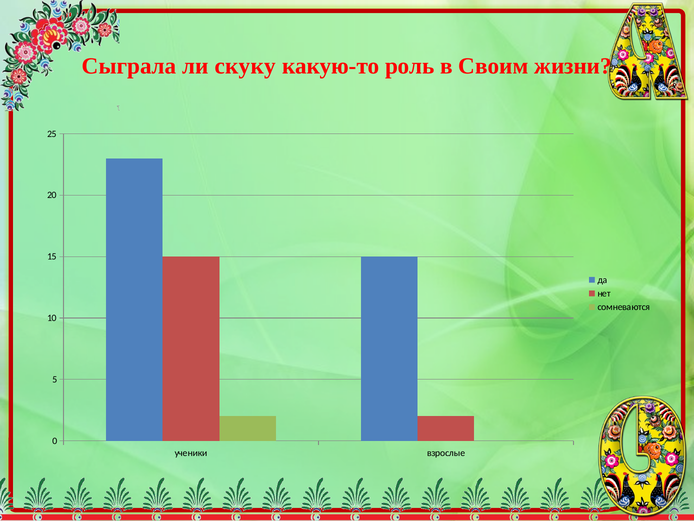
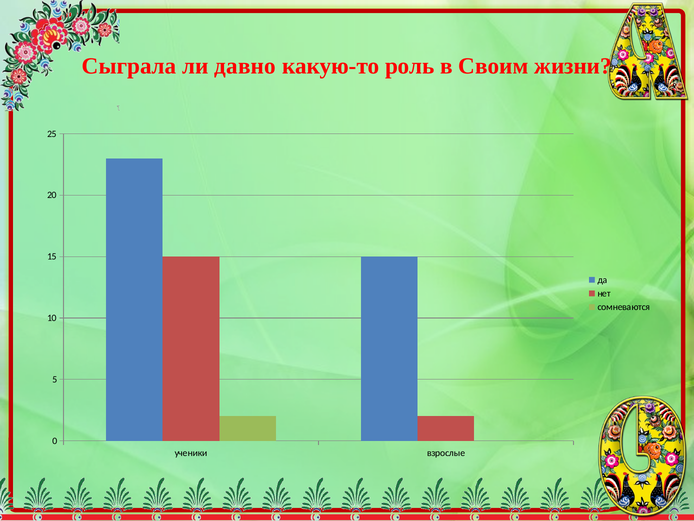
скуку: скуку -> давно (245, 66)
